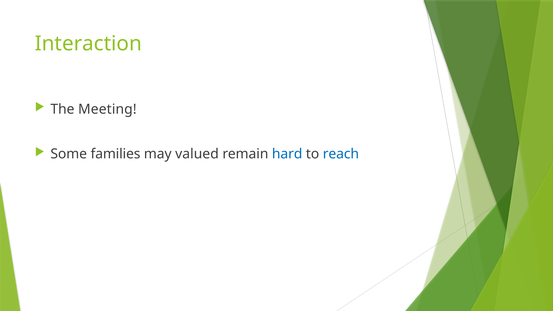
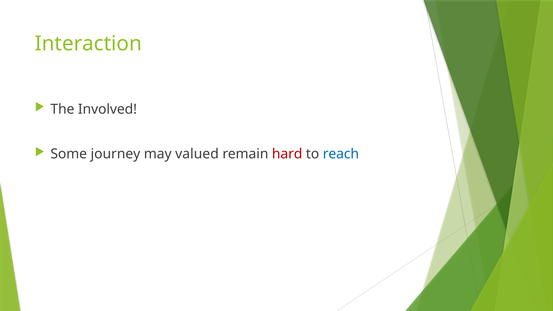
Meeting: Meeting -> Involved (107, 109)
families: families -> journey (115, 154)
hard colour: blue -> red (287, 154)
